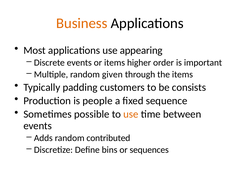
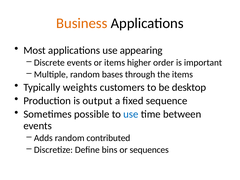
given: given -> bases (112, 74)
padding: padding -> weights (80, 87)
consists: consists -> desktop (189, 87)
people: people -> output (97, 101)
use colour: orange -> blue (131, 114)
